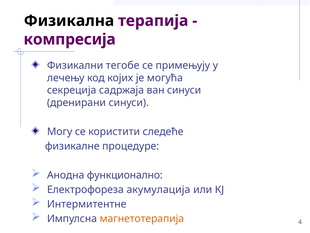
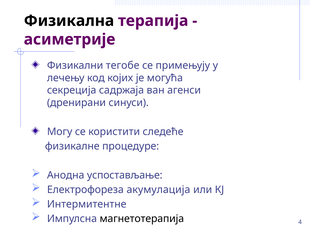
компресија: компресија -> асиметрије (70, 39)
ван синуси: синуси -> агенси (184, 90)
функционално: функционално -> успостављање (125, 175)
магнетотерапија colour: orange -> black (142, 218)
